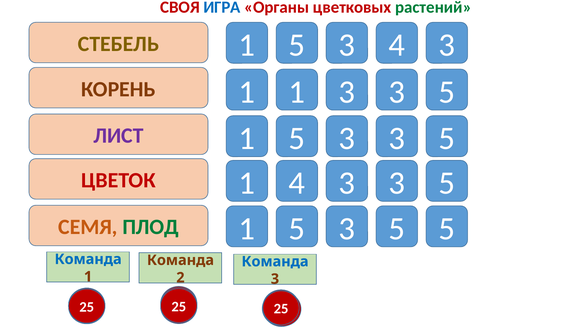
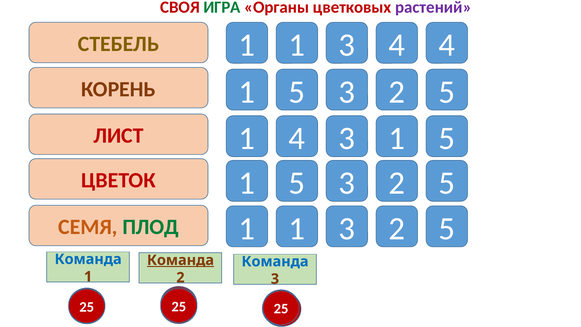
ИГРА colour: blue -> green (222, 7)
растений colour: green -> purple (433, 7)
5: 5 -> 1 (297, 45)
3 4 3: 3 -> 4 (447, 45)
1: 1 -> 5 (297, 92)
3: 3 -> 2 (397, 92)
5: 5 -> 4 (297, 138)
3: 3 -> 1 (397, 138)
ЛИСТ colour: purple -> red (118, 136)
4: 4 -> 5 (297, 183)
3: 3 -> 2 (397, 183)
5: 5 -> 1 (297, 228)
5: 5 -> 2 (397, 228)
Команда underline: none -> present (180, 260)
